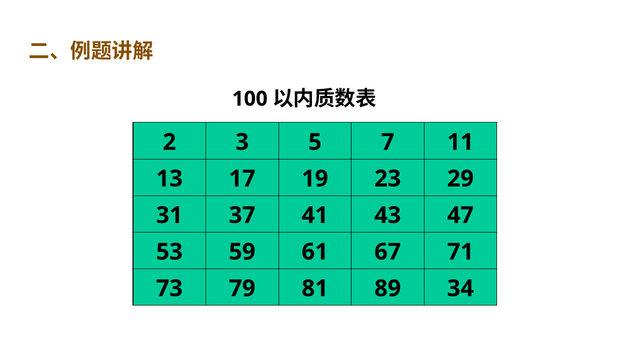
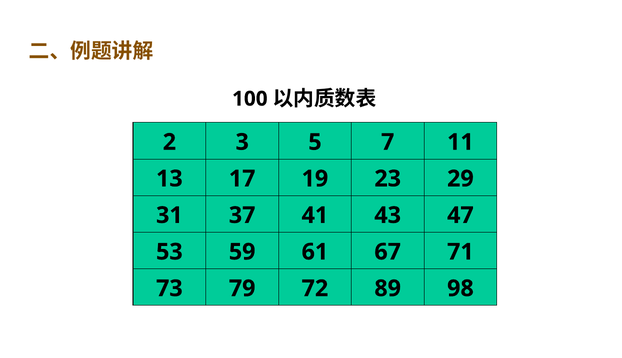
81: 81 -> 72 (315, 289)
34: 34 -> 98 (460, 289)
